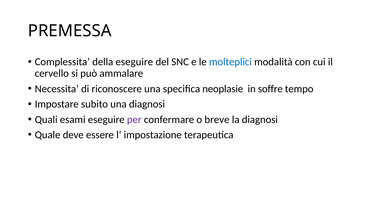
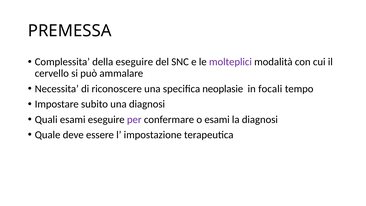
molteplici colour: blue -> purple (230, 62)
soffre: soffre -> focali (270, 89)
o breve: breve -> esami (217, 119)
